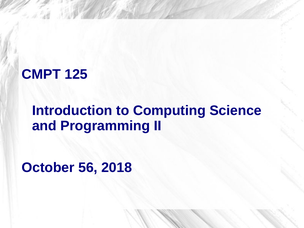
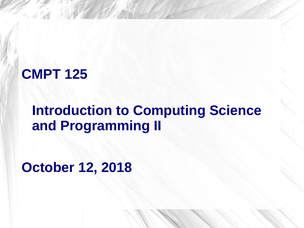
56: 56 -> 12 (88, 168)
